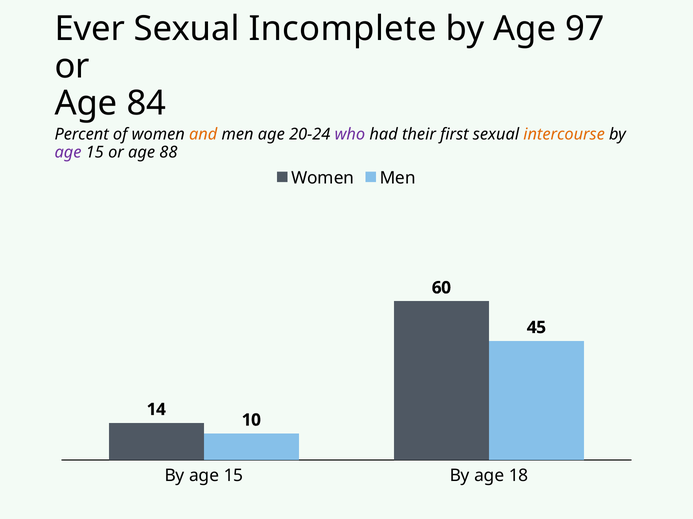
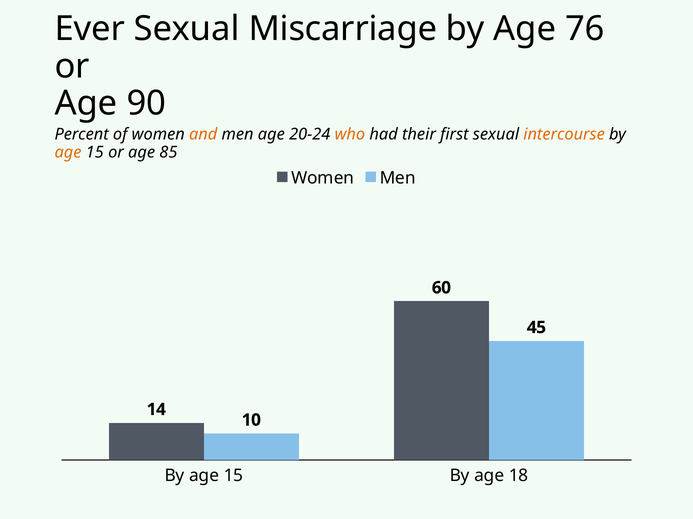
Incomplete: Incomplete -> Miscarriage (343, 29)
97: 97 -> 76 (585, 29)
84: 84 -> 90 (146, 104)
who colour: purple -> orange (350, 135)
age colour: purple -> orange (68, 152)
88: 88 -> 85 (168, 152)
